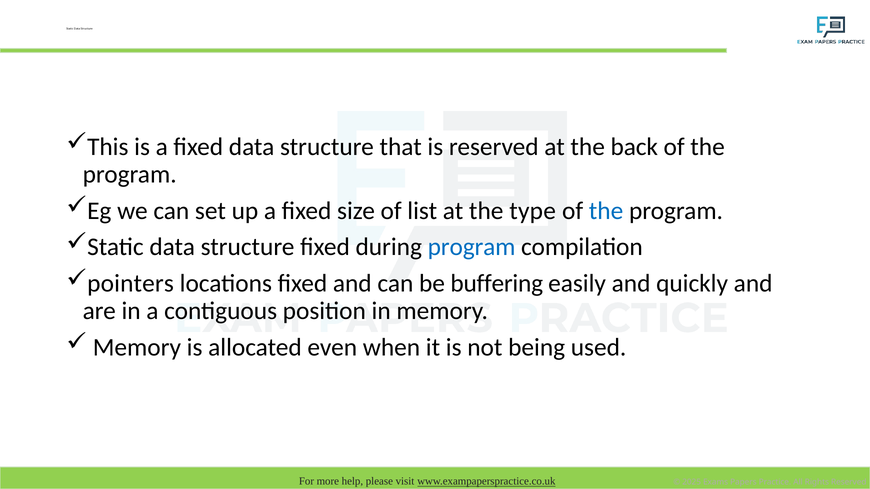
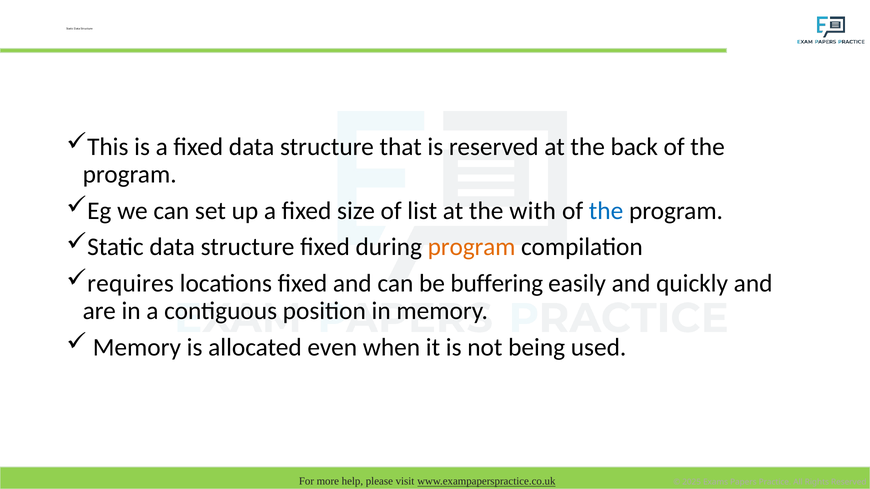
type: type -> with (533, 211)
program colour: blue -> orange (472, 247)
pointers: pointers -> requires (131, 284)
